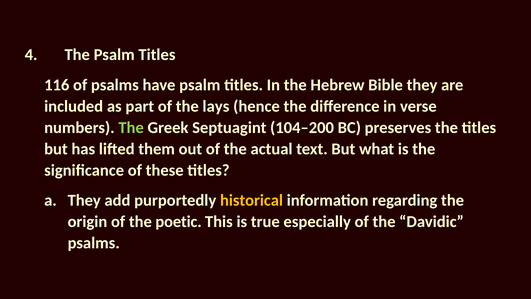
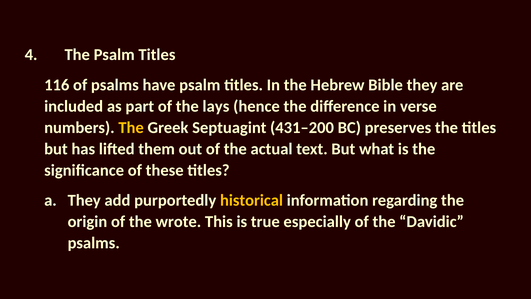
The colour: light green -> yellow (131, 128)
104–200: 104–200 -> 431–200 (302, 128)
poetic: poetic -> wrote (178, 222)
